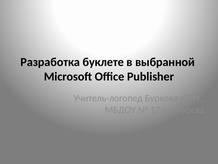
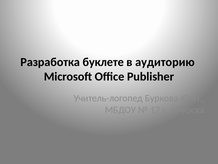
выбранной: выбранной -> аудиторию (165, 62)
